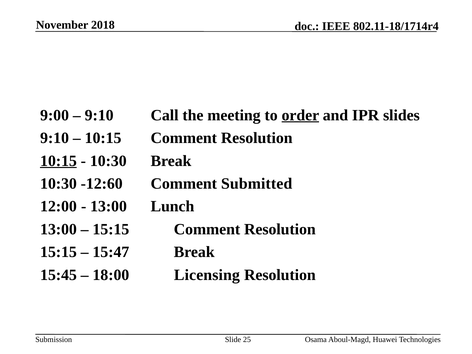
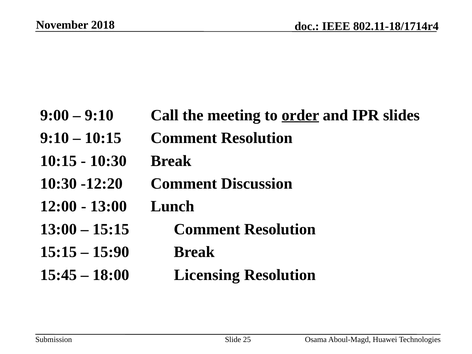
10:15 underline: present -> none (58, 161)
-12:60: -12:60 -> -12:20 (102, 184)
Submitted: Submitted -> Discussion (257, 184)
15:47: 15:47 -> 15:90 (111, 252)
